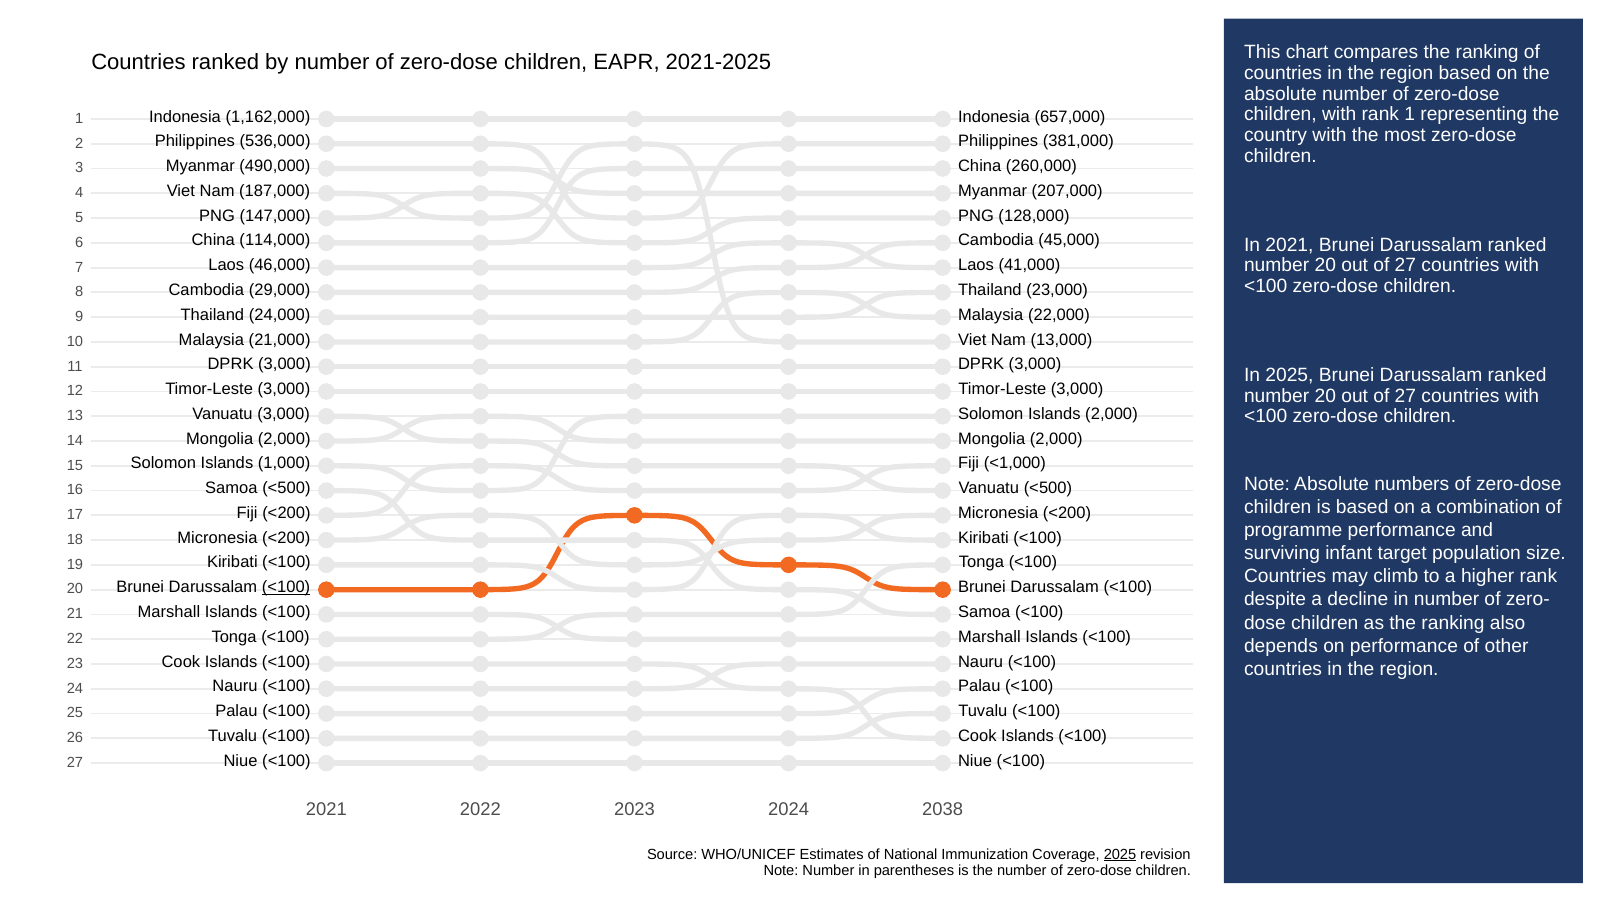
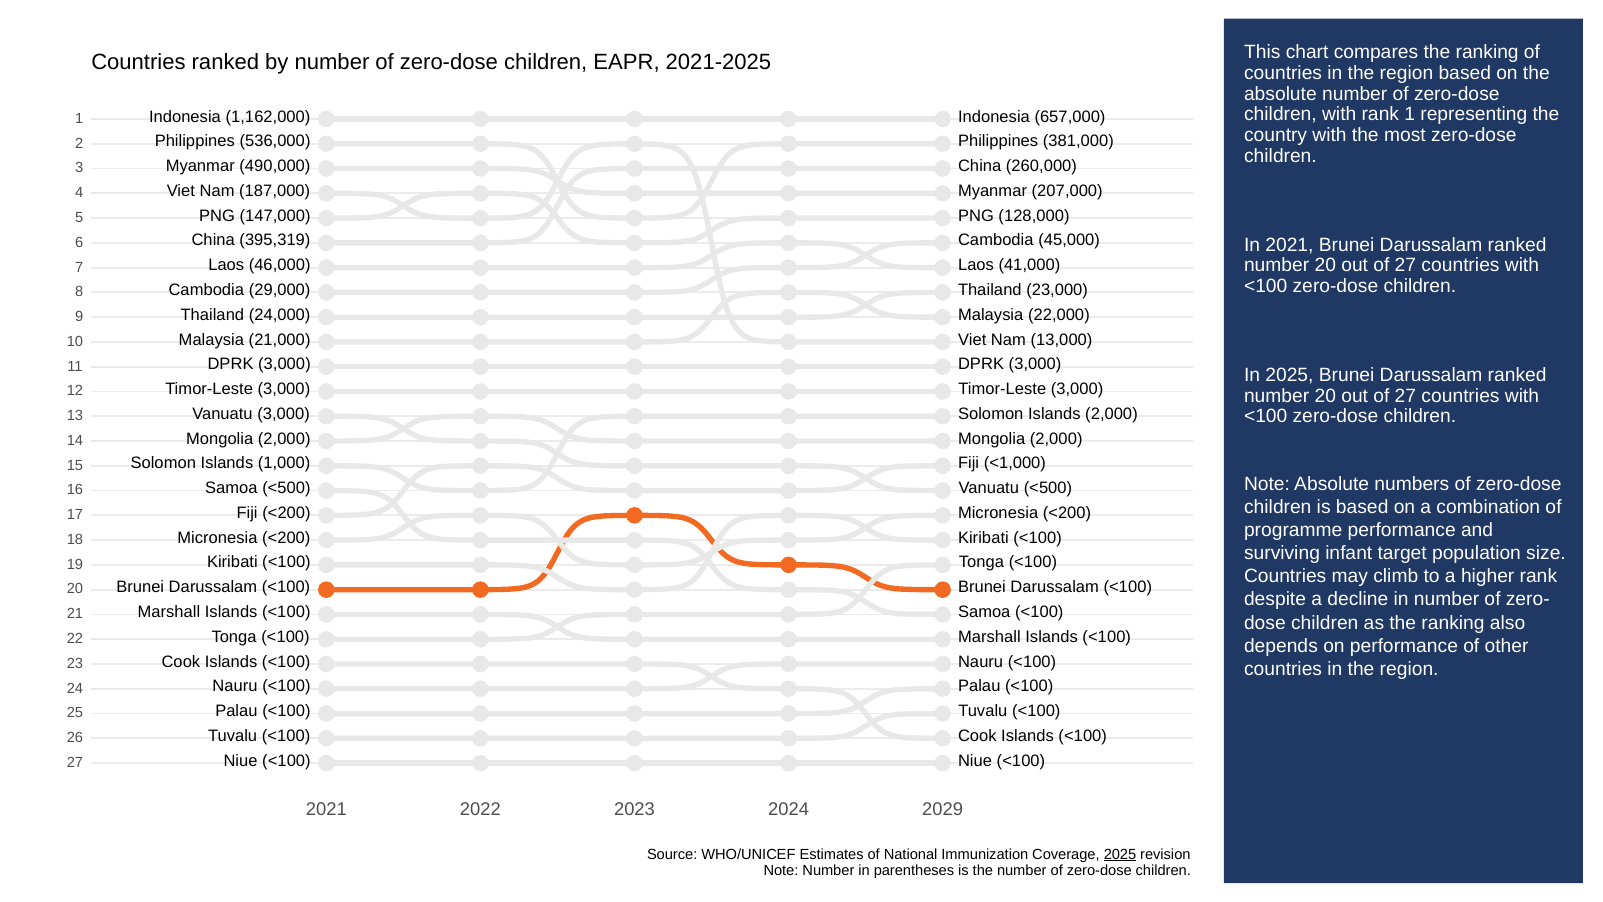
114,000: 114,000 -> 395,319 (275, 240)
<100 underline: present -> none (286, 587)
2038: 2038 -> 2029 (943, 809)
